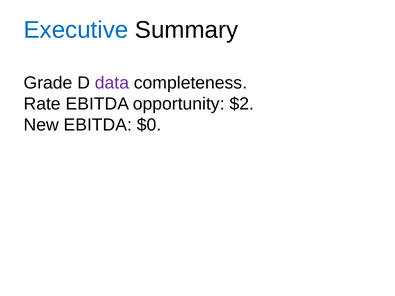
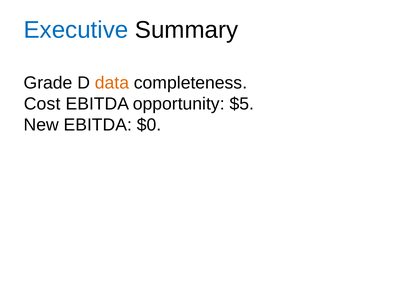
data colour: purple -> orange (112, 83)
Rate: Rate -> Cost (42, 104)
$2: $2 -> $5 (242, 104)
